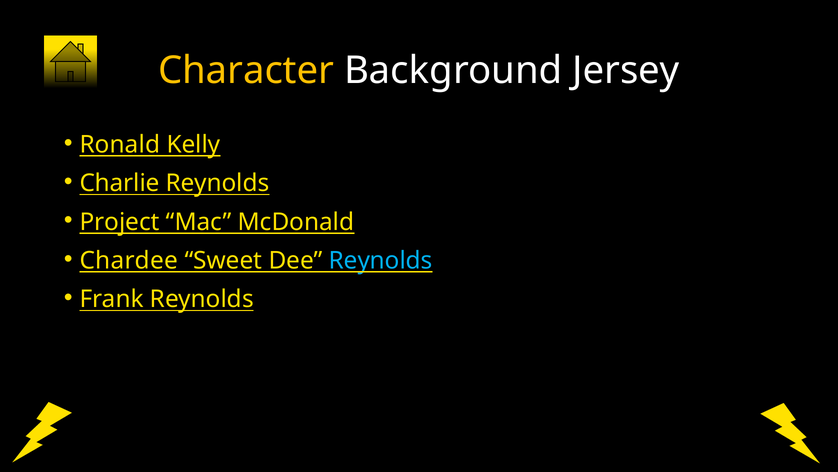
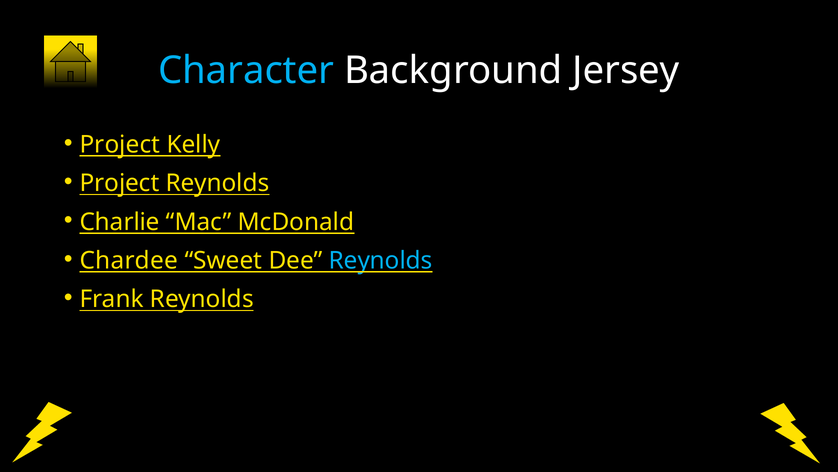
Character colour: yellow -> light blue (246, 70)
Ronald: Ronald -> Project (120, 144)
Charlie: Charlie -> Project (120, 183)
Project: Project -> Charlie (120, 222)
